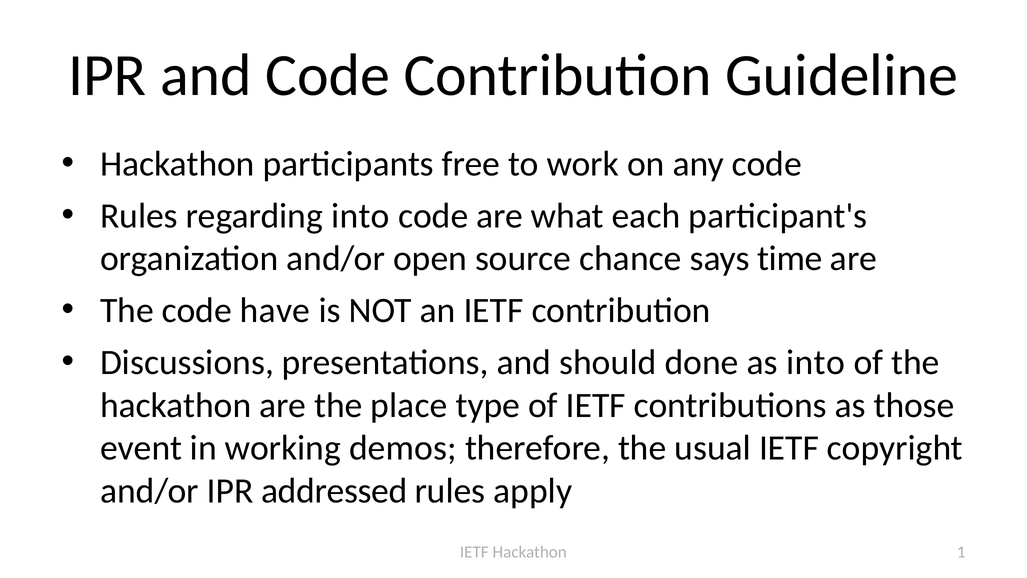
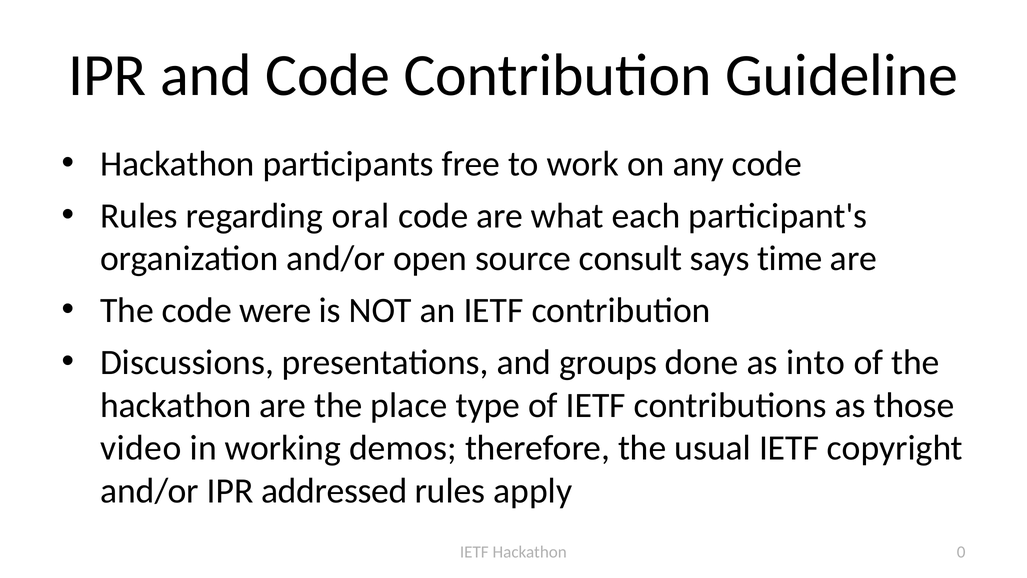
regarding into: into -> oral (360, 216)
chance: chance -> consult (631, 259)
have: have -> were (275, 310)
should: should -> groups (608, 362)
event: event -> video (141, 448)
1: 1 -> 0 (961, 552)
